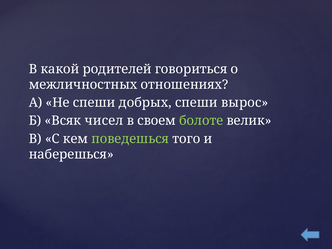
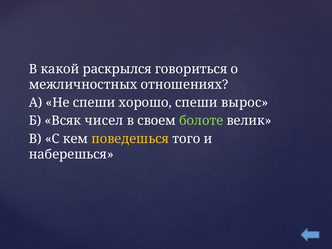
родителей: родителей -> раскрылся (117, 69)
добрых: добрых -> хорошо (145, 103)
поведешься colour: light green -> yellow (130, 139)
